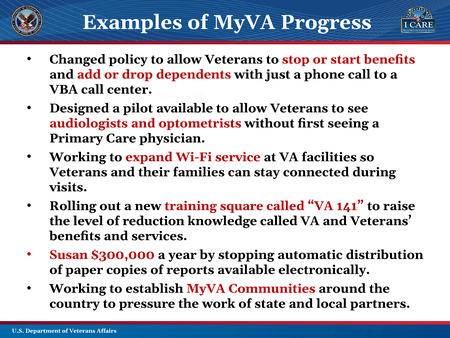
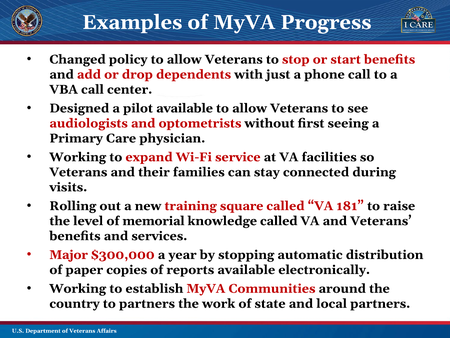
141: 141 -> 181 (350, 206)
reduction: reduction -> memorial (154, 221)
Susan: Susan -> Major (69, 254)
to pressure: pressure -> partners (147, 303)
